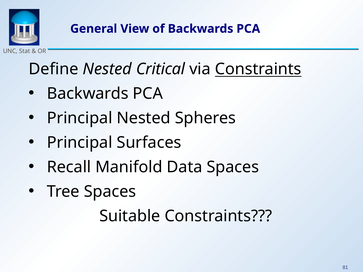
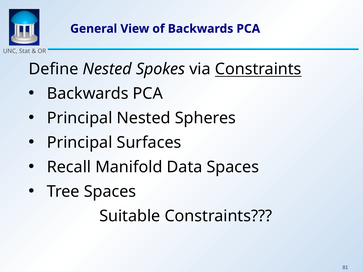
Critical: Critical -> Spokes (161, 69)
